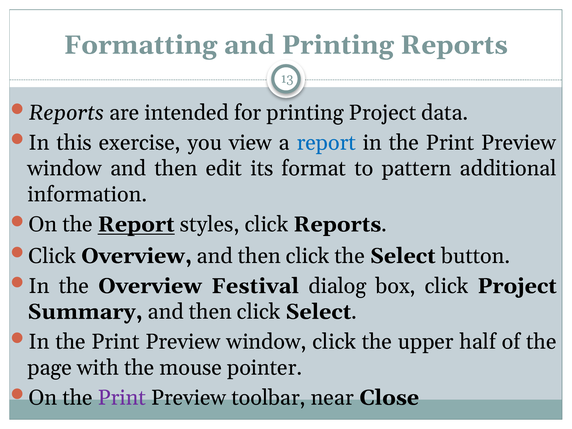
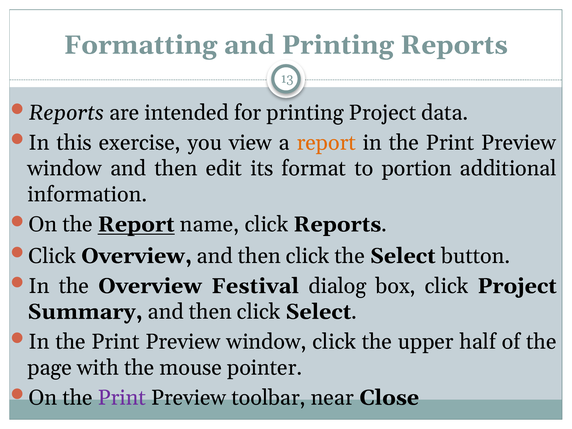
report colour: blue -> orange (326, 143)
pattern: pattern -> portion (417, 169)
styles: styles -> name (210, 224)
